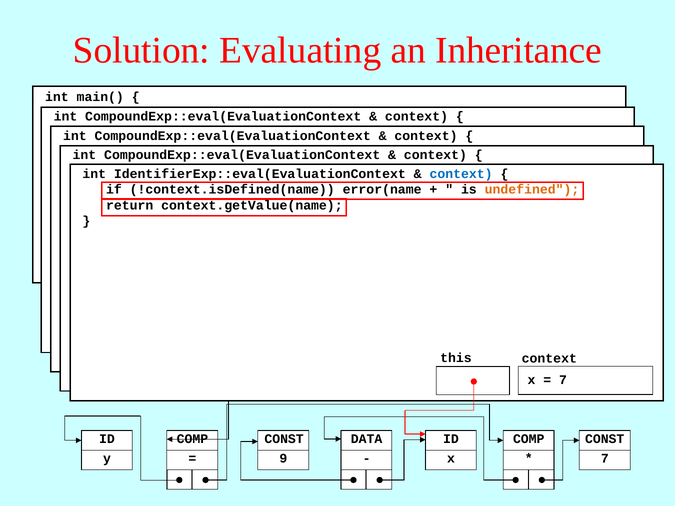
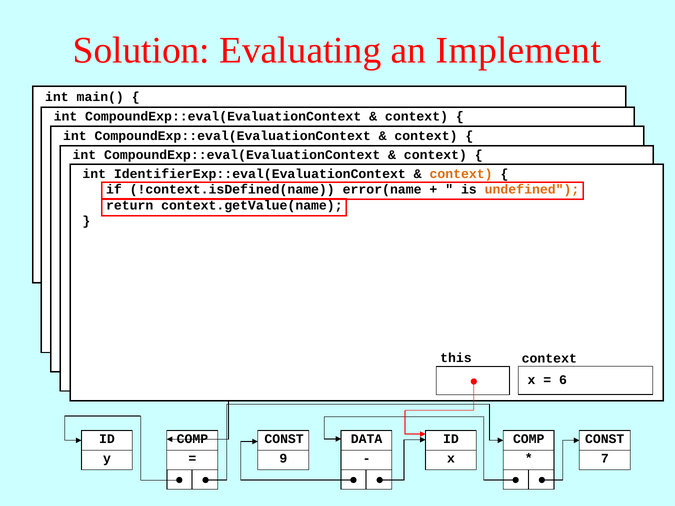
Inheritance: Inheritance -> Implement (518, 50)
context colour: blue -> orange (461, 174)
7: 7 -> 6 (563, 380)
